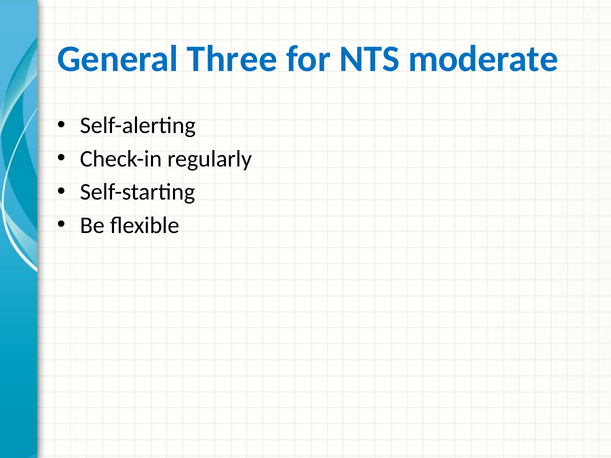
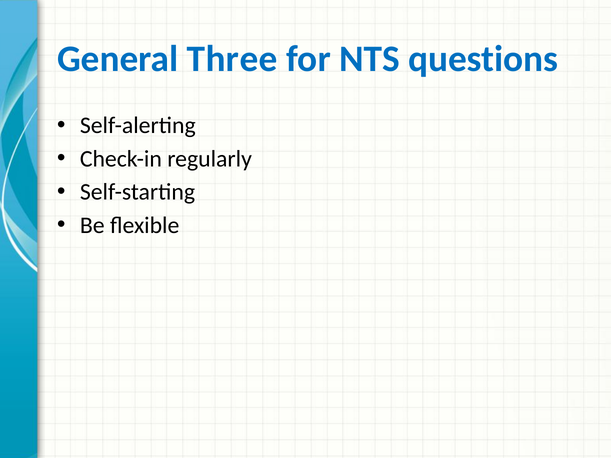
moderate: moderate -> questions (483, 59)
